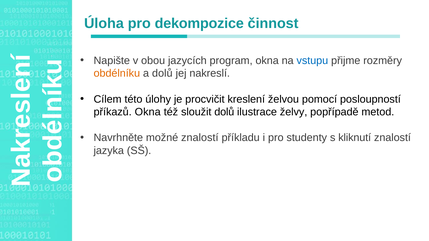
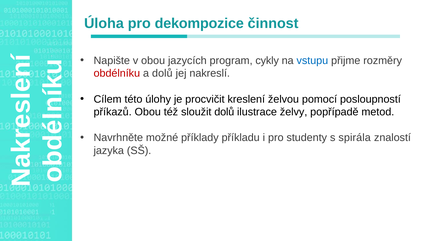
program okna: okna -> cykly (267, 61)
obdélníku colour: orange -> red (117, 74)
příkazů Okna: Okna -> Obou (148, 112)
možné znalostí: znalostí -> příklady (200, 138)
kliknutí: kliknutí -> spirála (355, 138)
